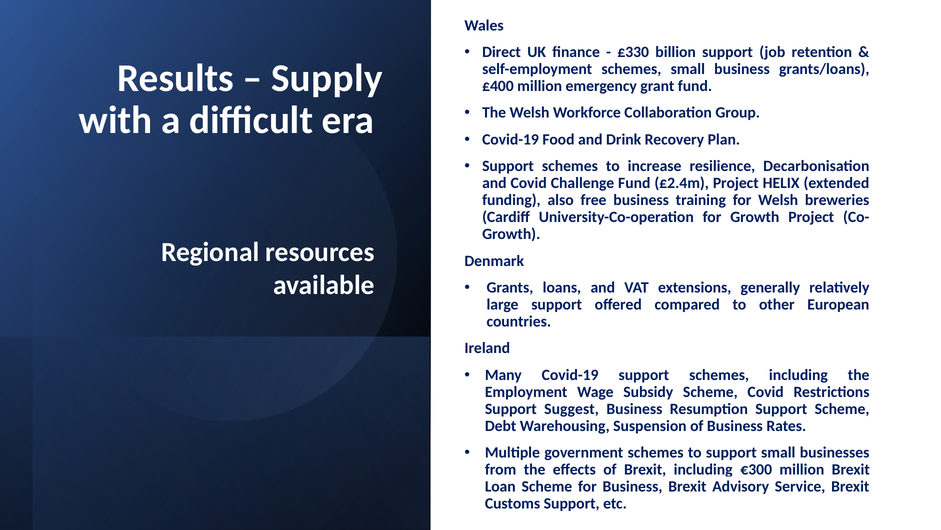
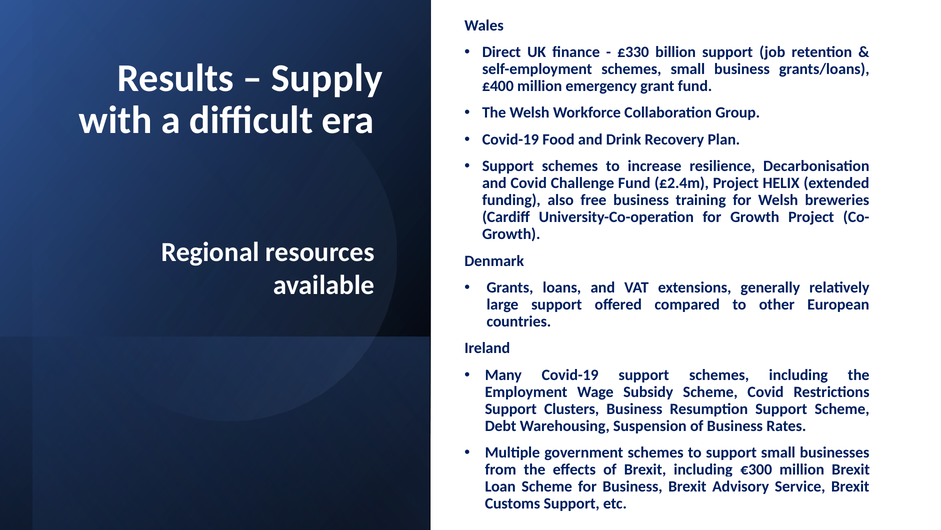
Suggest: Suggest -> Clusters (572, 408)
